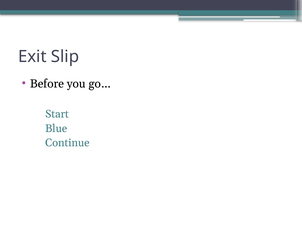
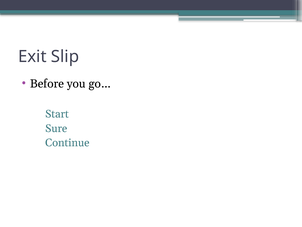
Blue: Blue -> Sure (56, 128)
